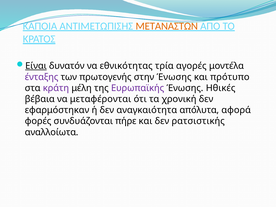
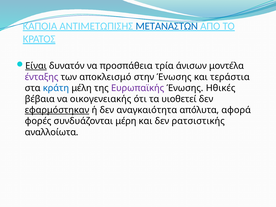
ΜΕΤΑΝΑΣΤΩΝ colour: orange -> blue (167, 26)
εθνικότητας: εθνικότητας -> προσπάθεια (126, 66)
αγορές: αγορές -> άνισων (191, 66)
πρωτογενής: πρωτογενής -> αποκλεισμό (105, 77)
πρότυπο: πρότυπο -> τεράστια (230, 77)
κράτη colour: purple -> blue (56, 88)
μεταφέρονται: μεταφέρονται -> οικογενειακής (101, 99)
χρονική: χρονική -> υιοθετεί (179, 99)
εφαρμόστηκαν underline: none -> present (57, 110)
πήρε: πήρε -> μέρη (126, 121)
